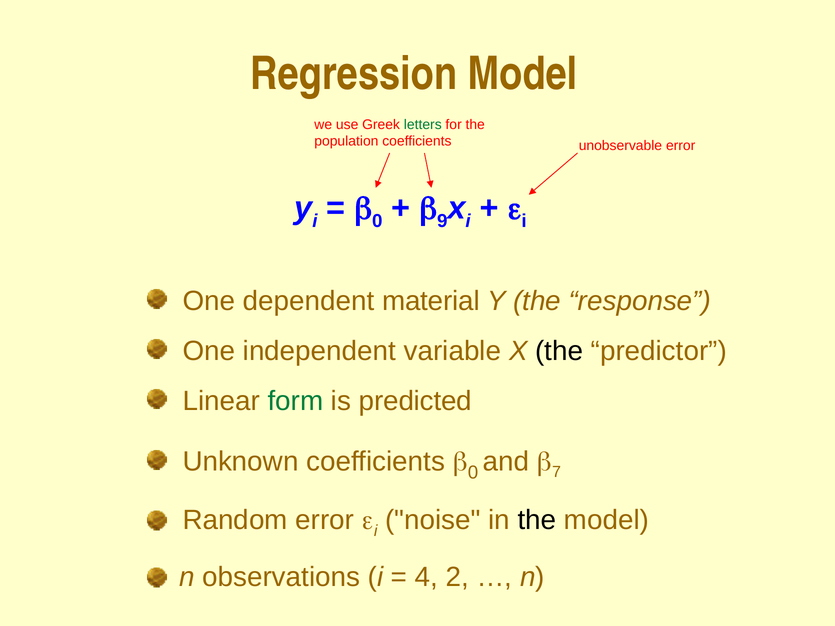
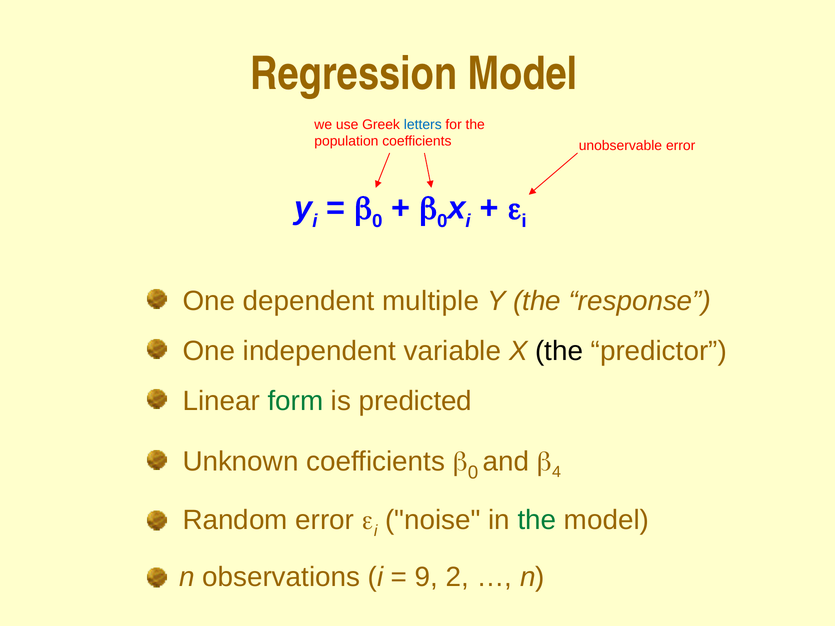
letters colour: green -> blue (423, 125)
9: 9 -> 0 (442, 221)
material: material -> multiple (431, 301)
7: 7 -> 4 (556, 472)
the colour: black -> green (537, 520)
4: 4 -> 9 (426, 577)
